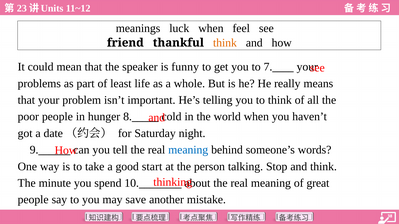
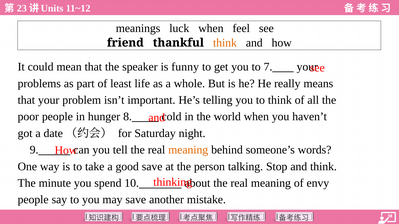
meaning colour: blue -> orange (188, 150)
good start: start -> save (152, 167)
great: great -> envy (318, 183)
